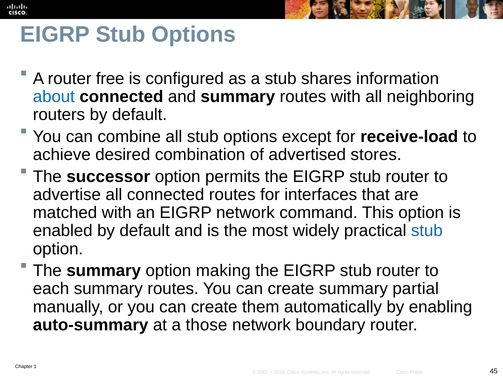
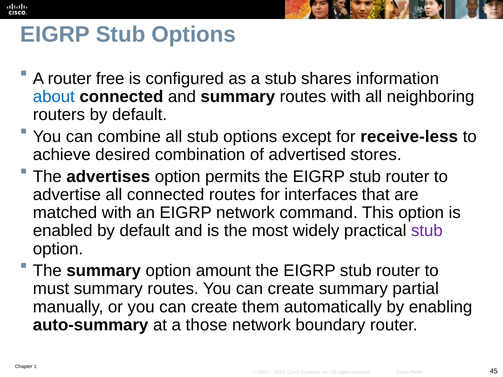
receive-load: receive-load -> receive-less (409, 137)
successor: successor -> advertises (108, 177)
stub colour: blue -> purple (427, 231)
making: making -> amount (223, 271)
each: each -> must (51, 289)
